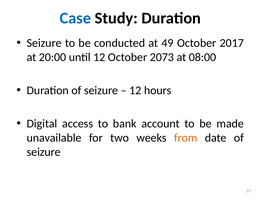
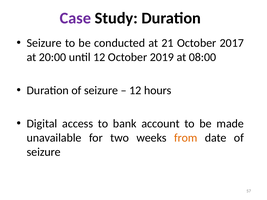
Case colour: blue -> purple (75, 18)
49: 49 -> 21 (168, 43)
2073: 2073 -> 2019 (162, 57)
